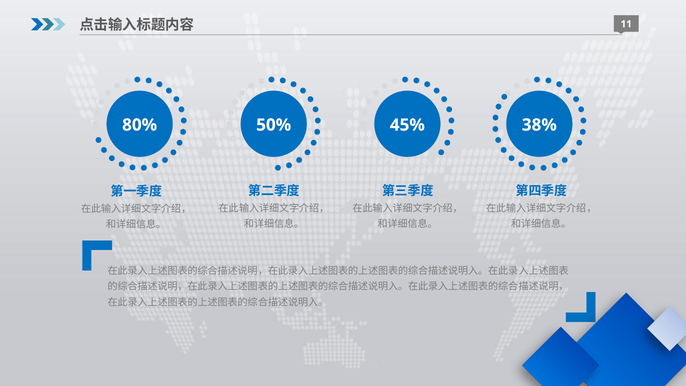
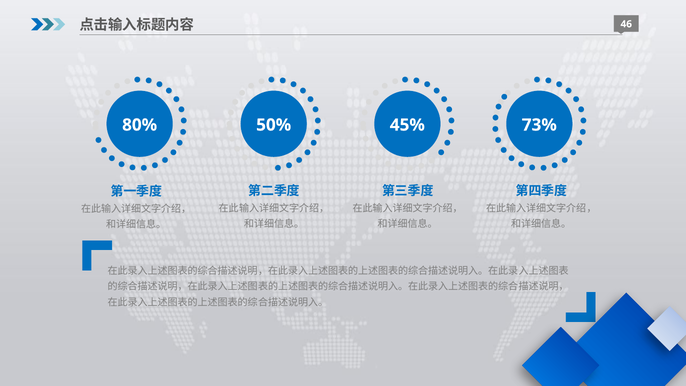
11: 11 -> 46 (626, 24)
38%: 38% -> 73% (539, 125)
